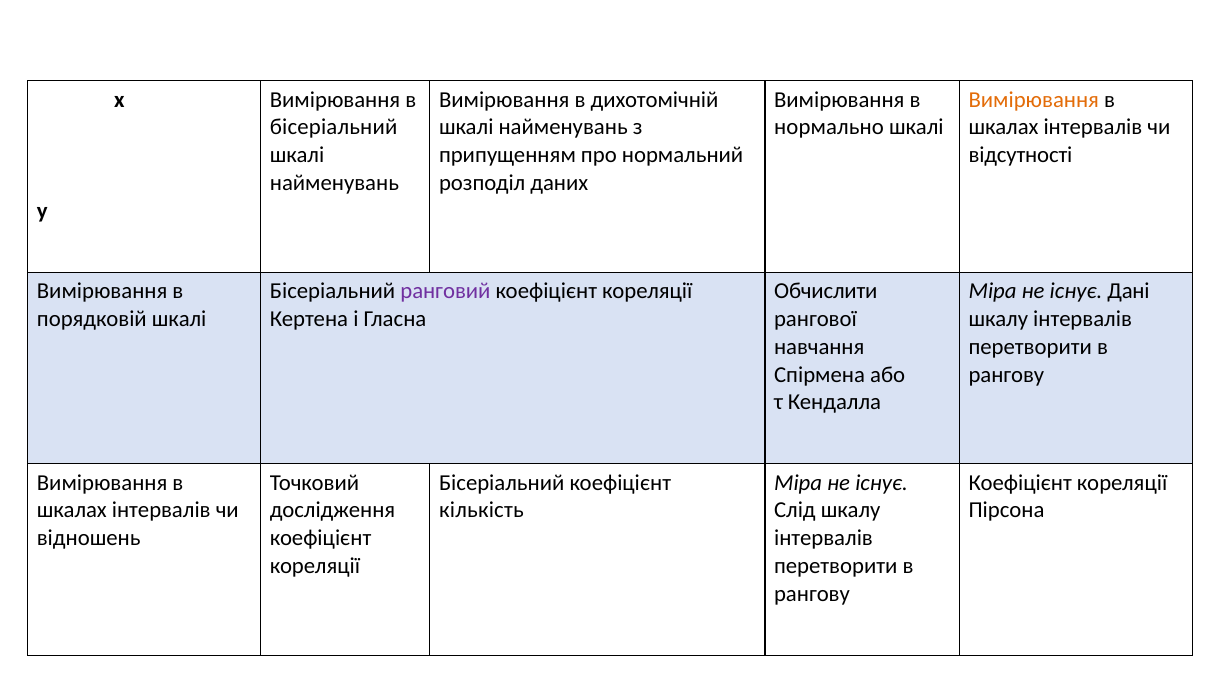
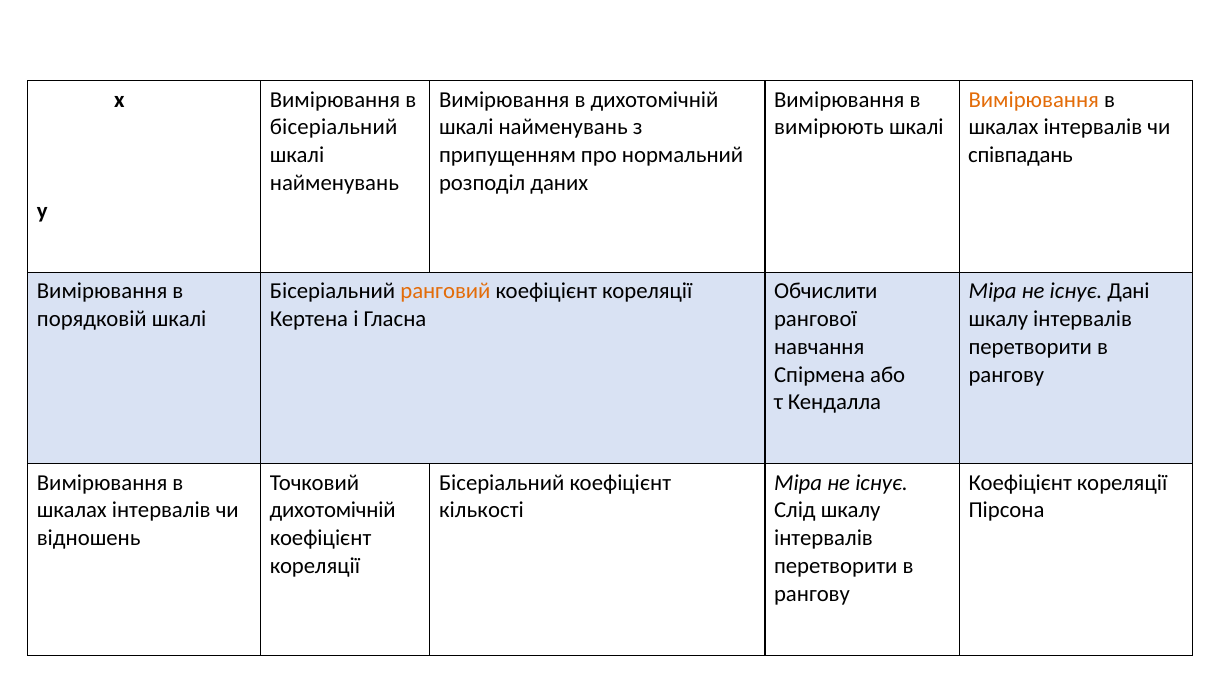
нормально: нормально -> вимірюють (829, 127)
відсутності: відсутності -> співпадань (1021, 155)
ранговий colour: purple -> orange (445, 291)
дослідження: дослідження -> дихотомічній (333, 510)
кількість: кількість -> кількості (481, 510)
